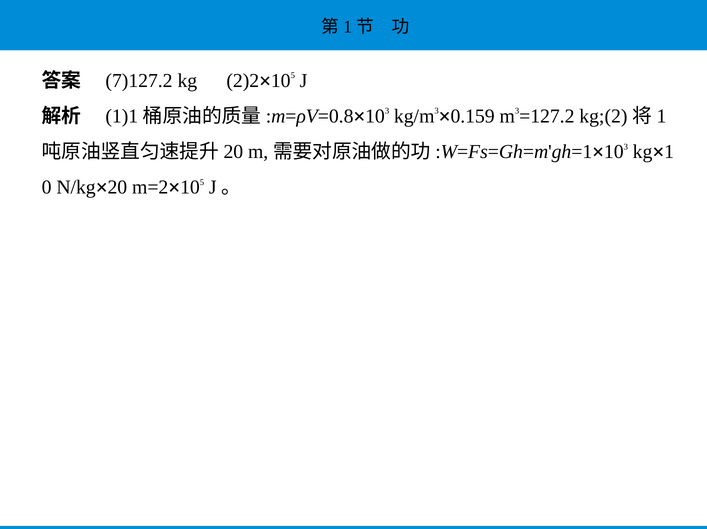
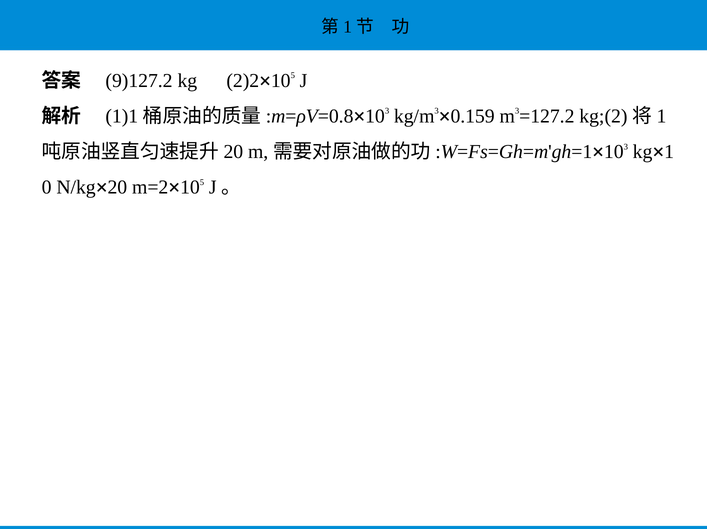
7)127.2: 7)127.2 -> 9)127.2 (139, 81)
